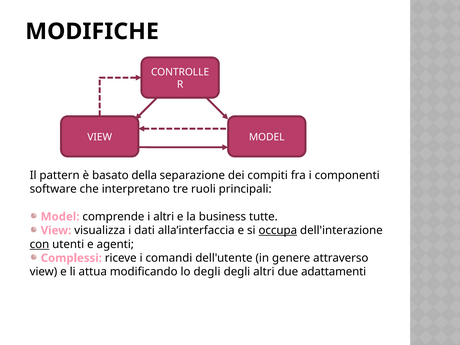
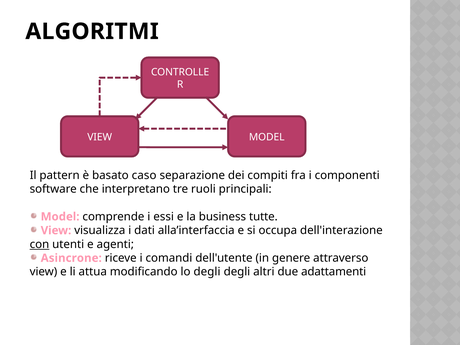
MODIFICHE: MODIFICHE -> ALGORITMI (92, 31)
della: della -> caso (144, 175)
i altri: altri -> essi (164, 217)
occupa underline: present -> none (278, 230)
Complessi: Complessi -> Asincrone (71, 258)
